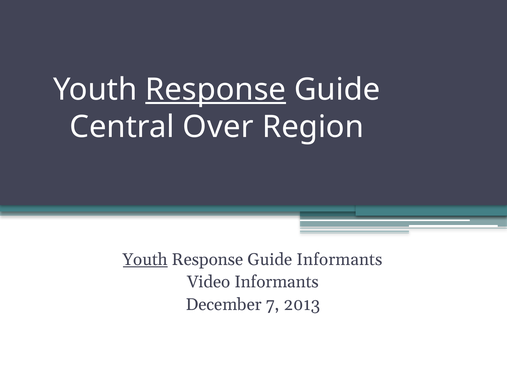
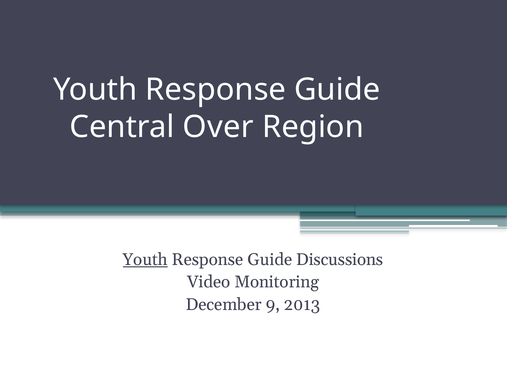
Response underline: present -> none (216, 90)
Guide Informants: Informants -> Discussions (340, 260)
Video Informants: Informants -> Monitoring (277, 282)
7: 7 -> 9 (273, 305)
